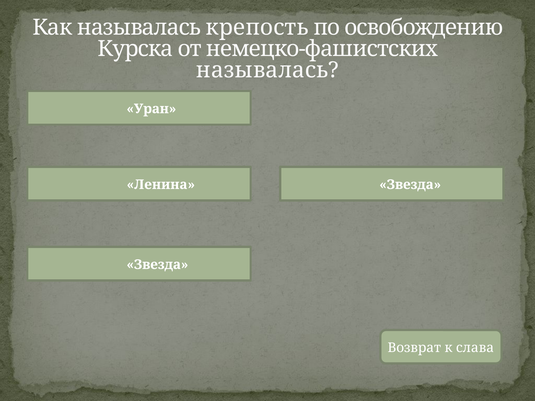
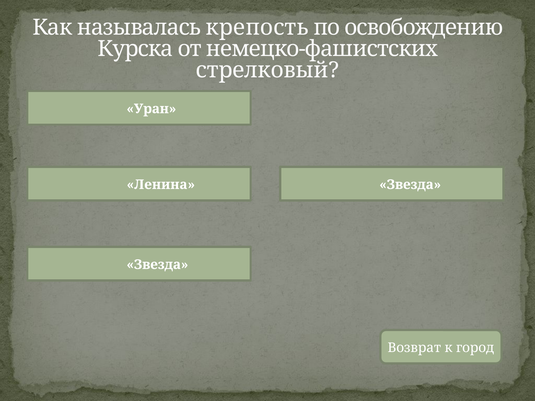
называлась: называлась -> стрелковый (268, 70)
слава: слава -> город (475, 348)
